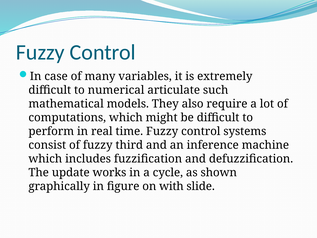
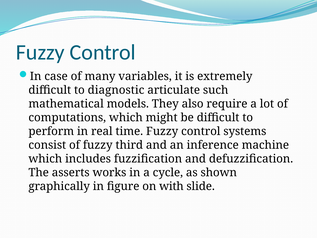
numerical: numerical -> diagnostic (116, 90)
update: update -> asserts (71, 172)
